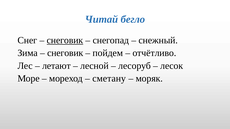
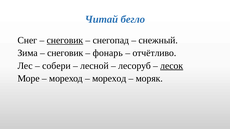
пойдем: пойдем -> фонарь (108, 53)
летают: летают -> собери (56, 66)
лесок underline: none -> present (172, 66)
сметану: сметану -> мореход (109, 79)
